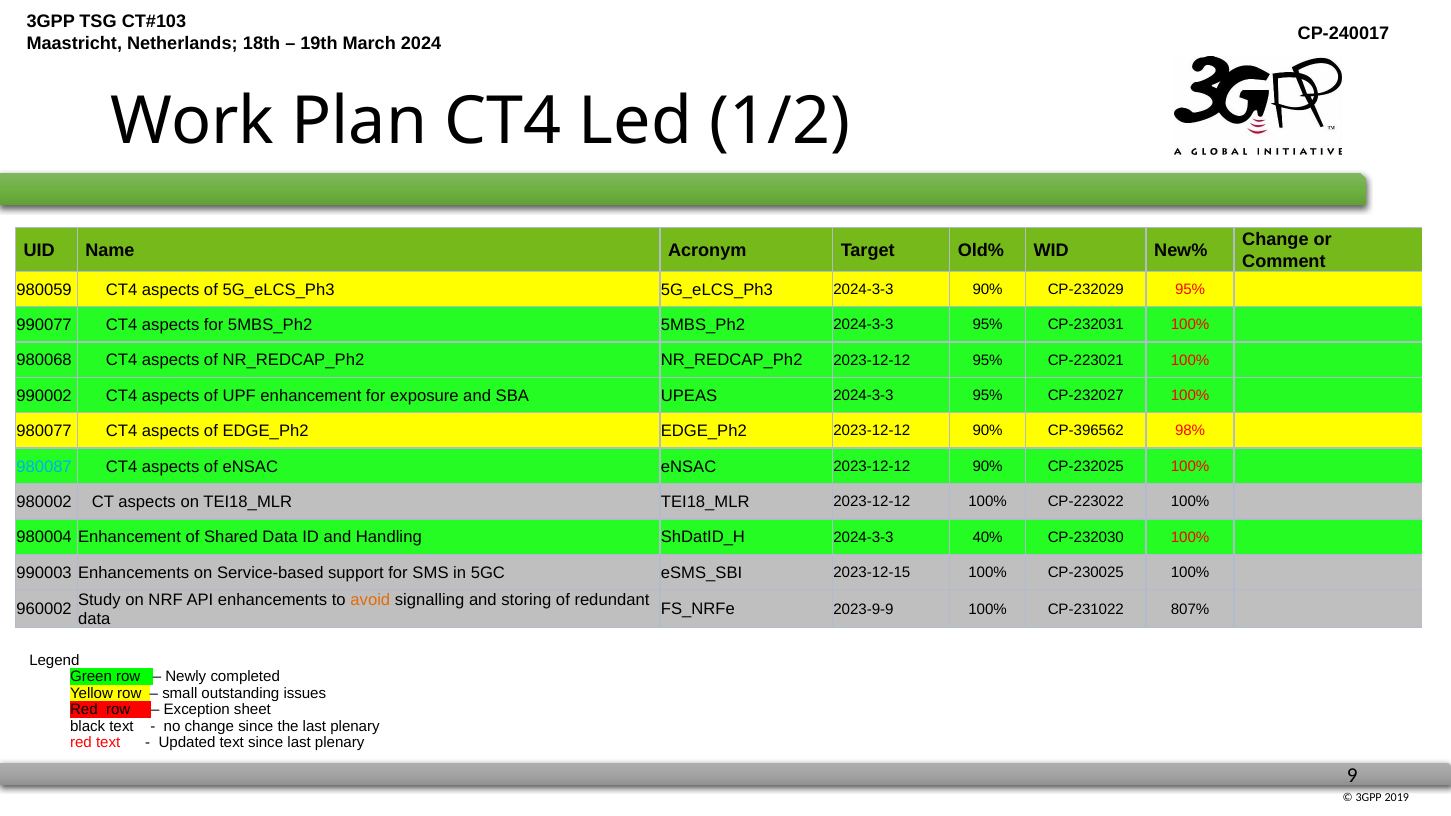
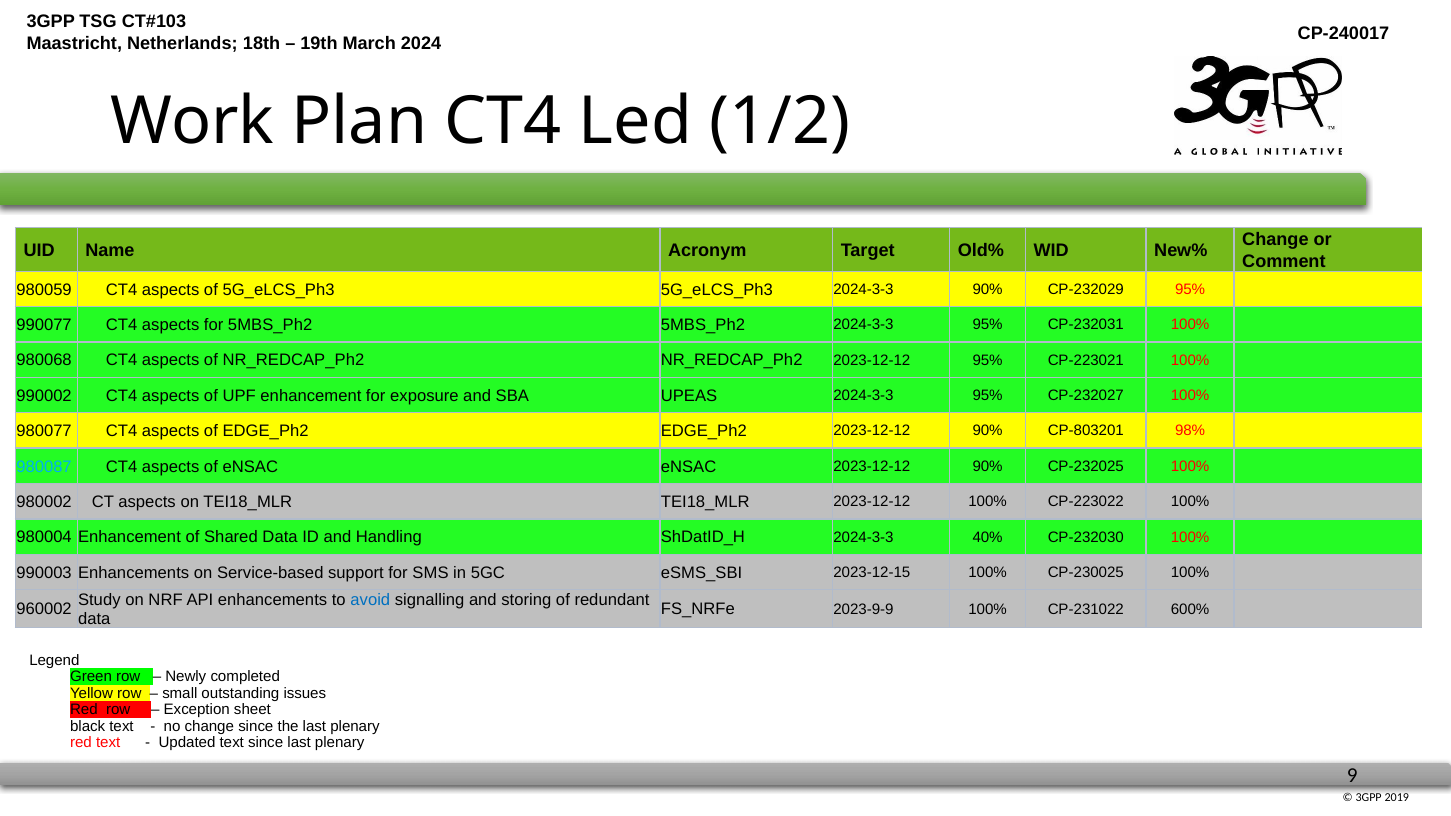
CP-396562: CP-396562 -> CP-803201 (1086, 431)
avoid colour: orange -> blue (370, 600)
807%: 807% -> 600% (1190, 609)
